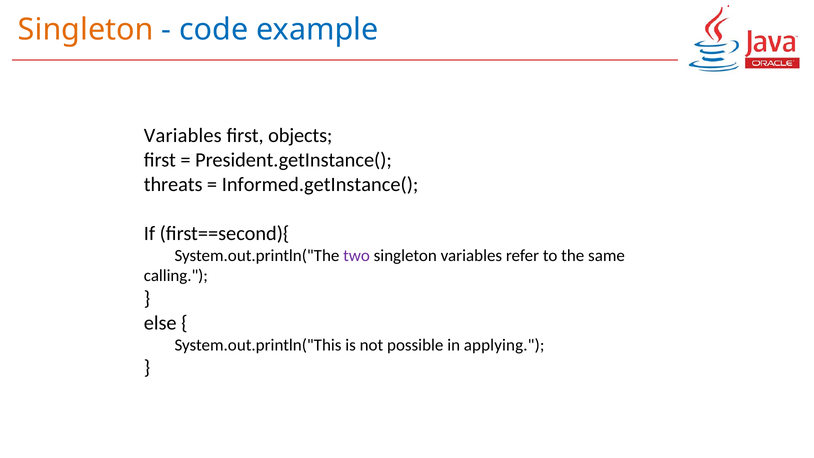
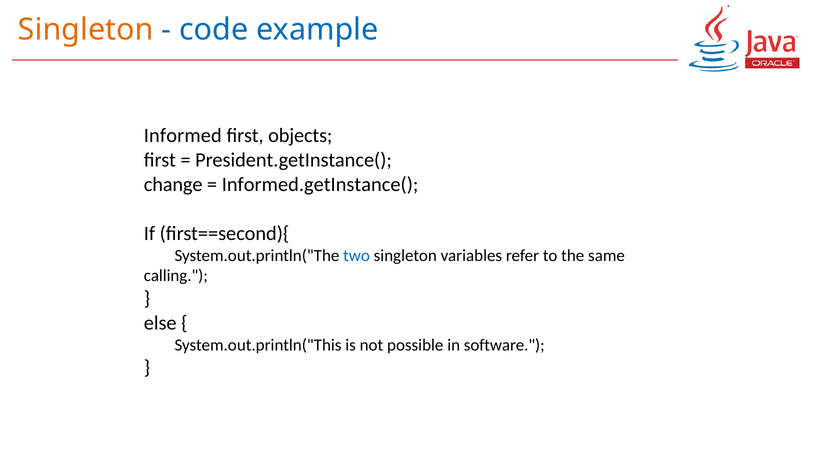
Variables: Variables -> Informed (183, 136)
threats: threats -> change (173, 184)
two colour: purple -> blue (357, 255)
applying: applying -> software (504, 345)
